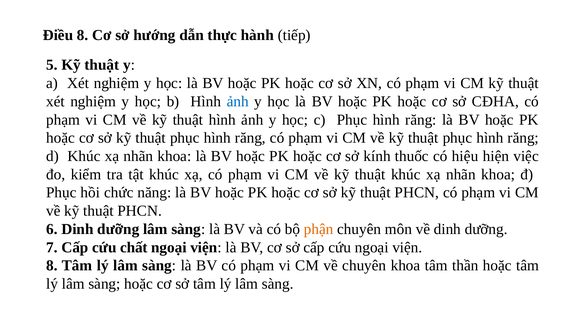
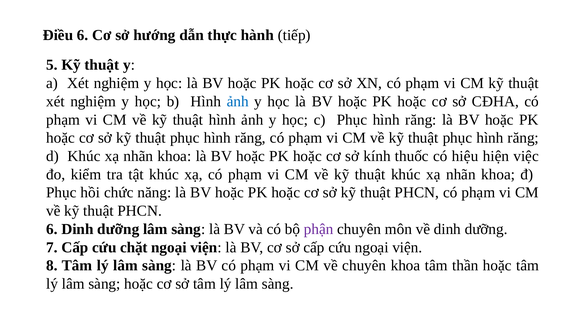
Điều 8: 8 -> 6 (83, 35)
phận colour: orange -> purple (319, 229)
chất: chất -> chặt (134, 247)
